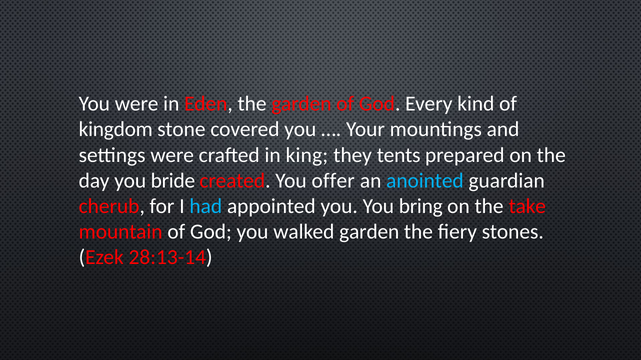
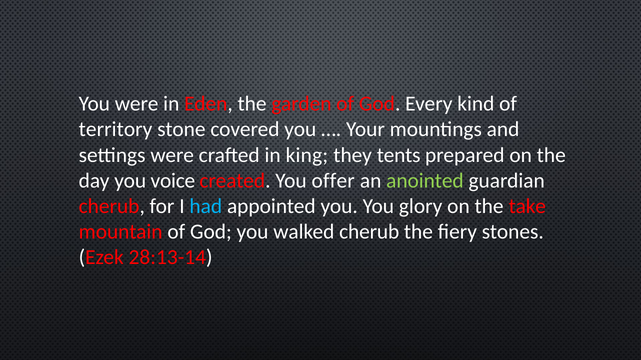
kingdom: kingdom -> territory (116, 130)
bride: bride -> voice (173, 181)
anointed colour: light blue -> light green (425, 181)
bring: bring -> glory (421, 207)
walked garden: garden -> cherub (369, 232)
